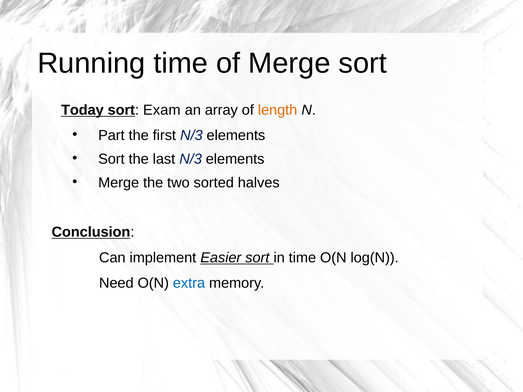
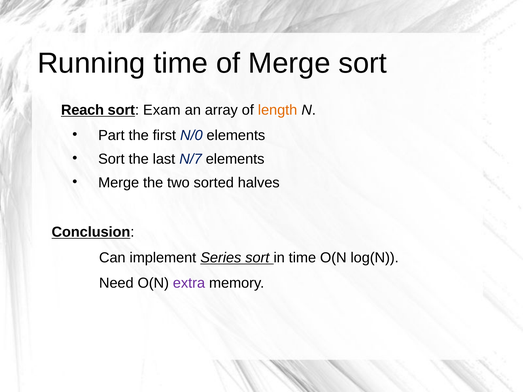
Today: Today -> Reach (82, 110)
first N/3: N/3 -> N/0 (191, 136)
last N/3: N/3 -> N/7 (191, 159)
Easier: Easier -> Series (221, 258)
extra colour: blue -> purple (189, 283)
